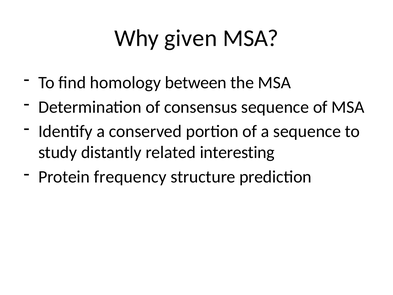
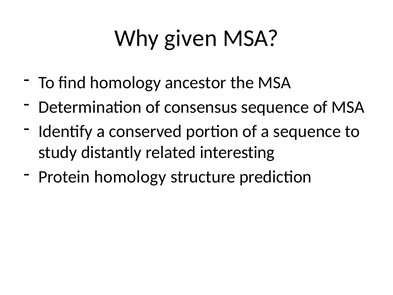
between: between -> ancestor (196, 82)
Protein frequency: frequency -> homology (130, 177)
